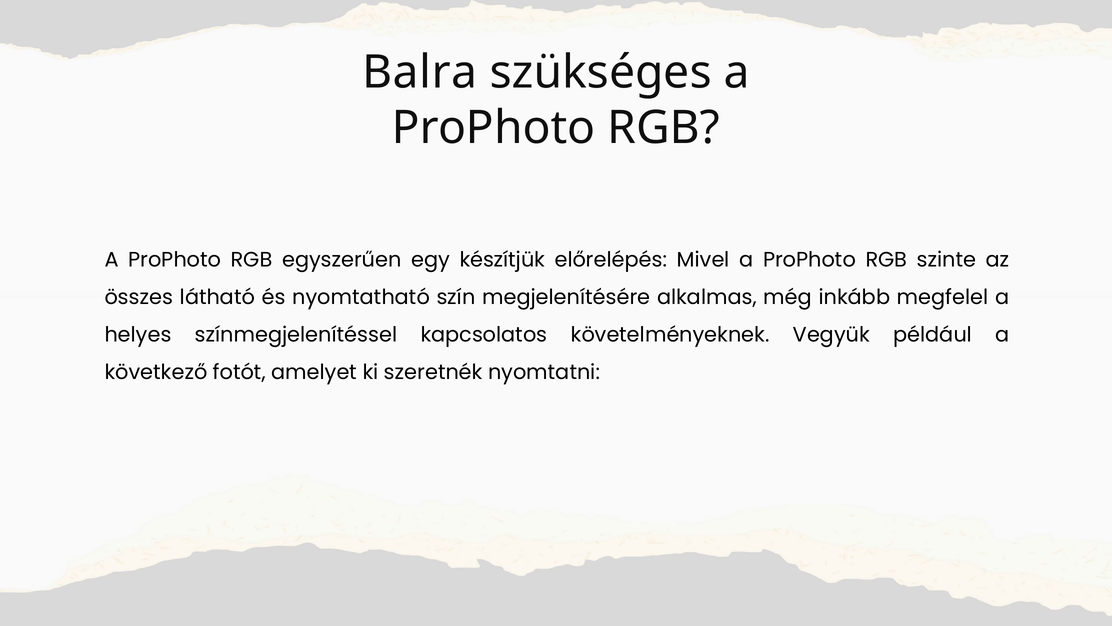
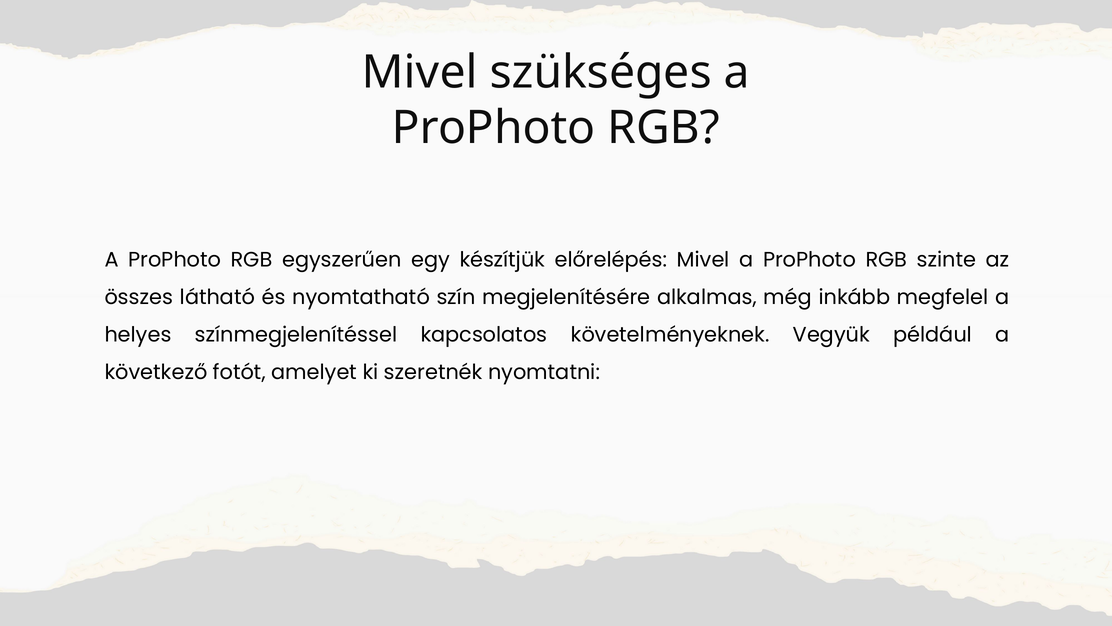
Balra: Balra -> Mivel (420, 72)
